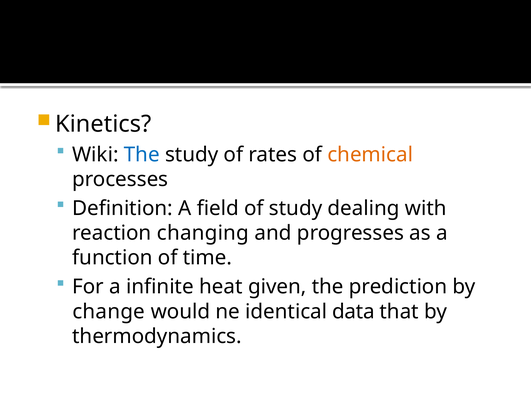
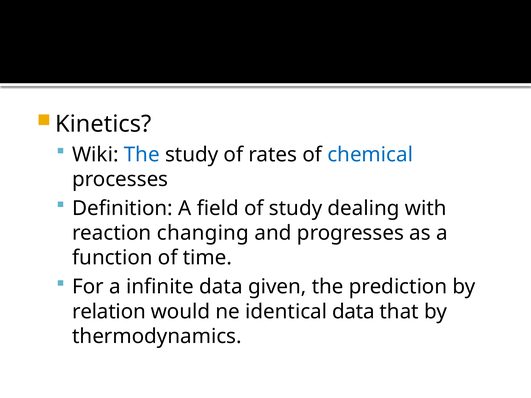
chemical colour: orange -> blue (370, 155)
infinite heat: heat -> data (221, 287)
change: change -> relation (109, 312)
